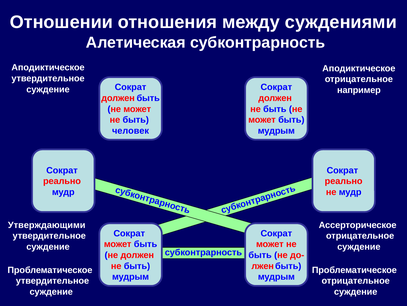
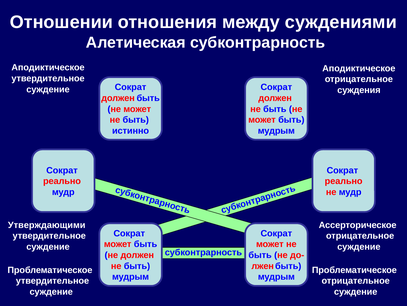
например: например -> суждения (359, 90)
человек: человек -> истинно (131, 130)
